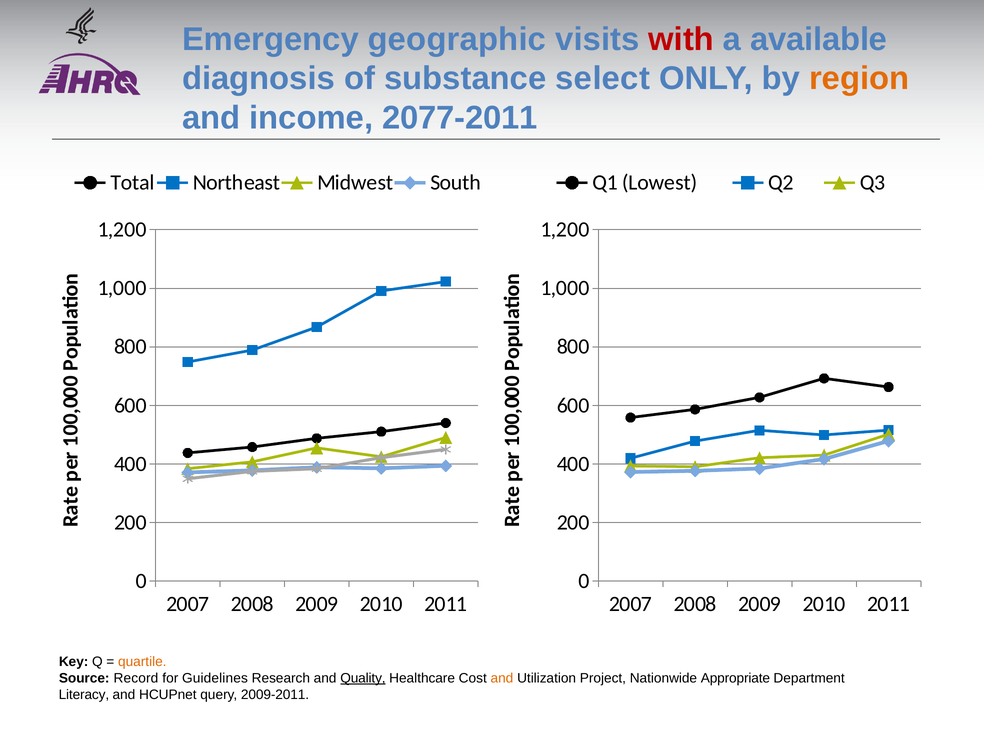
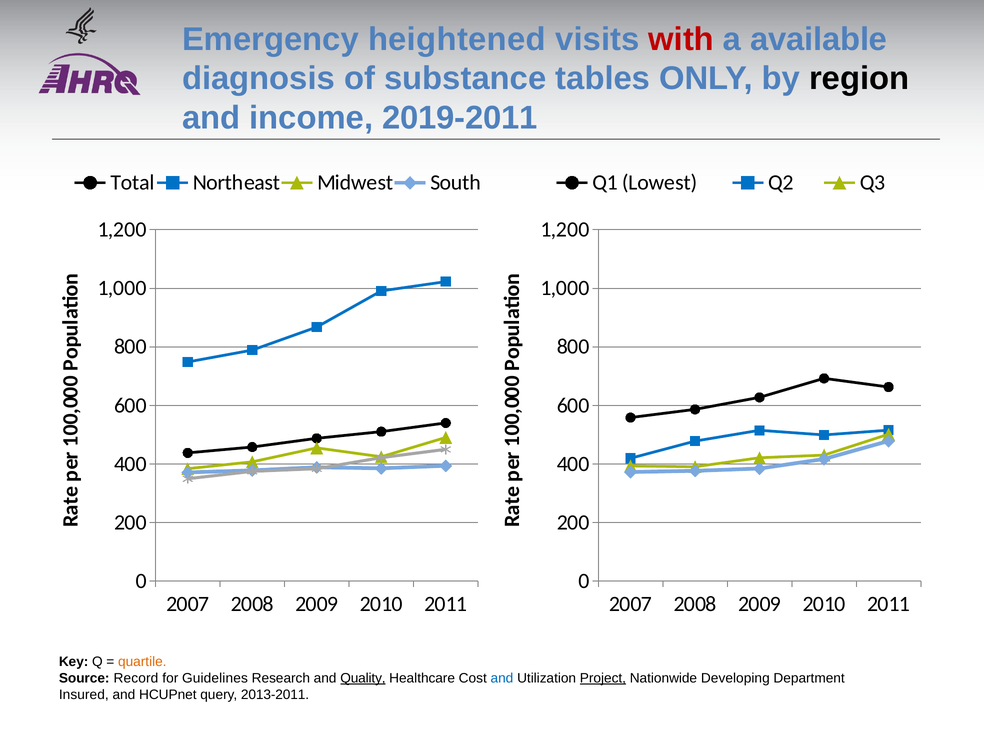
geographic: geographic -> heightened (457, 39)
select: select -> tables (603, 79)
region colour: orange -> black (859, 79)
2077-2011: 2077-2011 -> 2019-2011 (460, 118)
and colour: orange -> blue (502, 678)
Project underline: none -> present (603, 678)
Appropriate: Appropriate -> Developing (735, 678)
Literacy: Literacy -> Insured (84, 695)
2009-2011: 2009-2011 -> 2013-2011 (275, 695)
